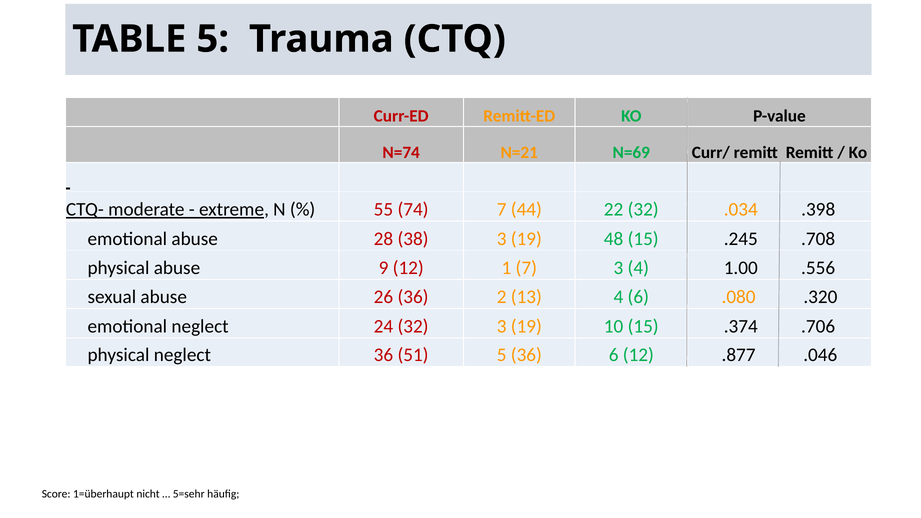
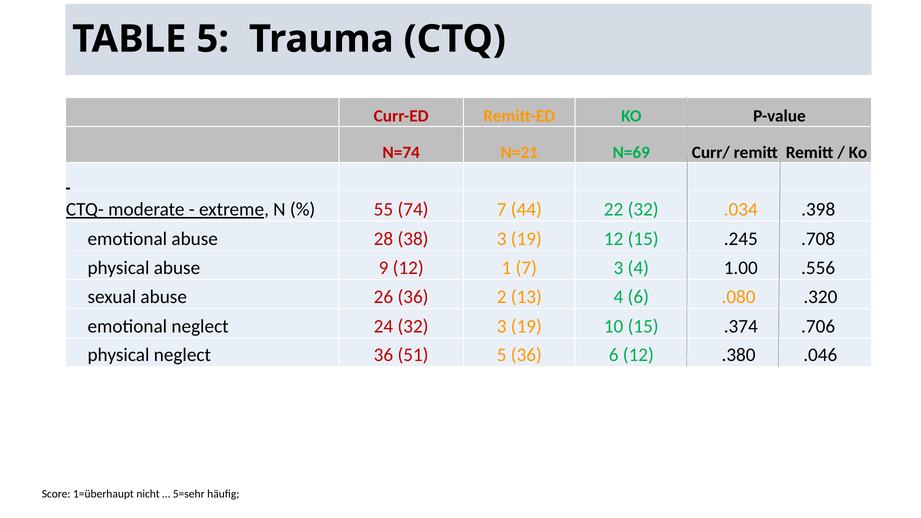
19 48: 48 -> 12 (614, 239)
.877: .877 -> .380 (739, 355)
